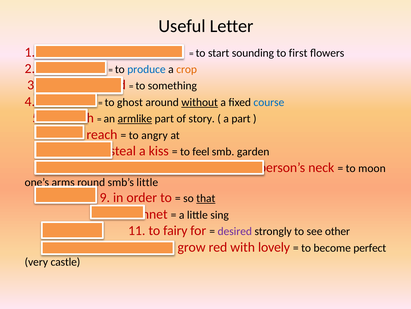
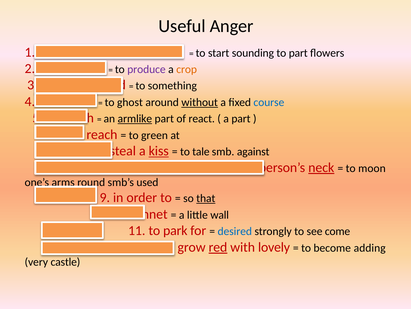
Letter: Letter -> Anger (232, 26)
to first: first -> part (298, 53)
produce colour: blue -> purple (146, 69)
story: story -> react (202, 119)
angry: angry -> green (155, 135)
kiss underline: none -> present (159, 151)
feel: feel -> tale (201, 151)
garden: garden -> against (253, 151)
neck underline: none -> present (321, 167)
smb’s little: little -> used (147, 182)
sing: sing -> wall (220, 214)
fairy: fairy -> park (175, 230)
desired colour: purple -> blue (235, 231)
other: other -> come (337, 231)
red underline: none -> present (218, 247)
perfect: perfect -> adding (370, 247)
